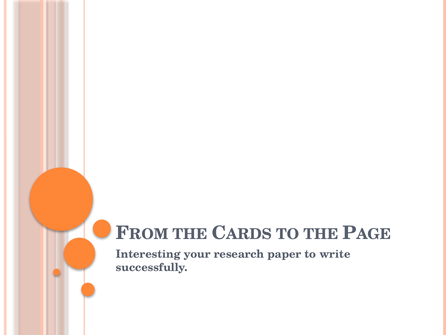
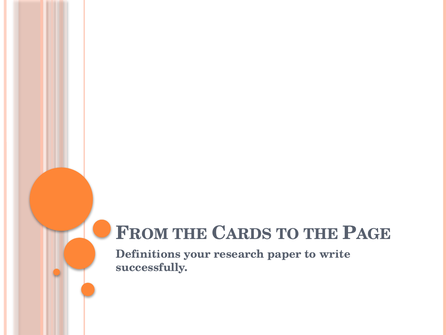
Interesting: Interesting -> Definitions (148, 254)
